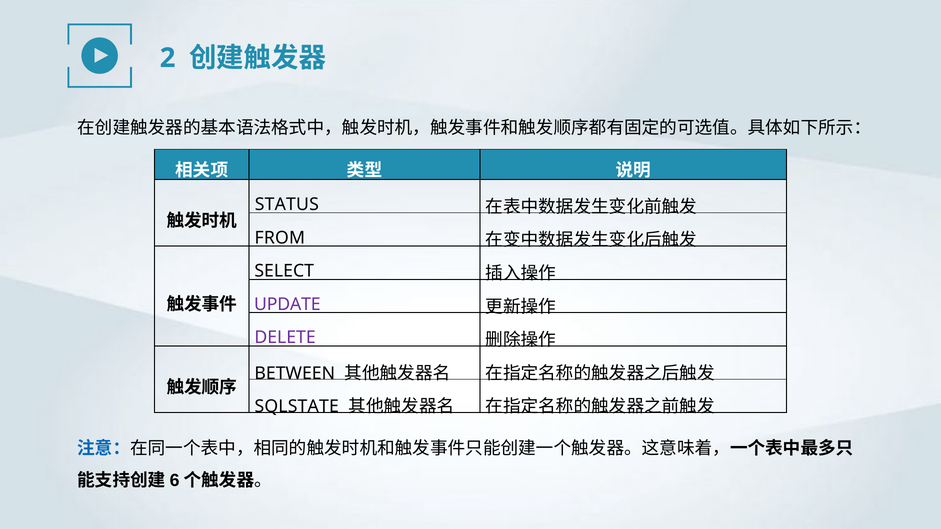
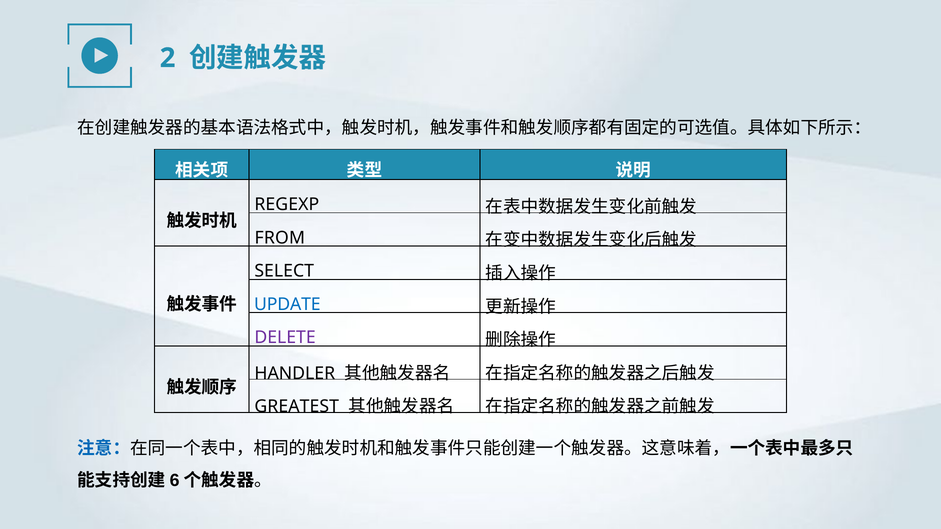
STATUS: STATUS -> REGEXP (287, 205)
UPDATE colour: purple -> blue (287, 304)
BETWEEN: BETWEEN -> HANDLER (295, 374)
SQLSTATE: SQLSTATE -> GREATEST (297, 407)
